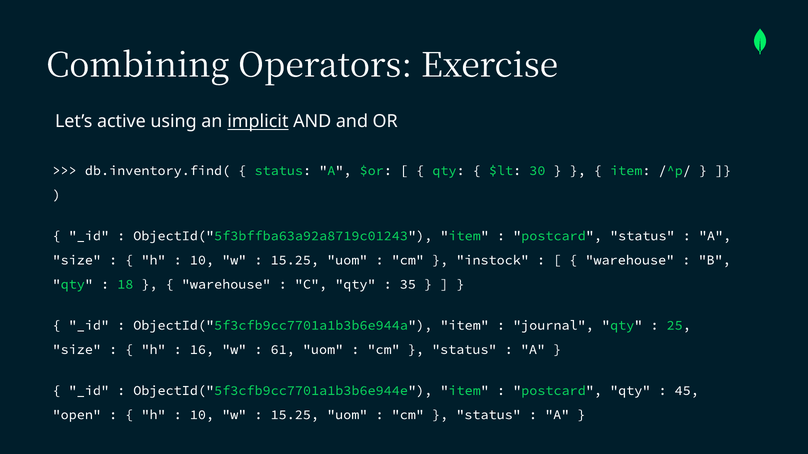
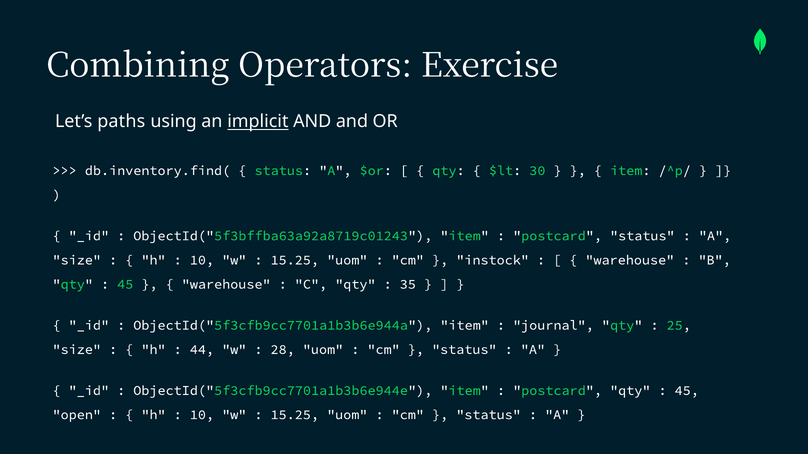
active: active -> paths (121, 121)
18: 18 -> 45 (125, 285)
16: 16 -> 44 (202, 350)
61: 61 -> 28 (283, 350)
